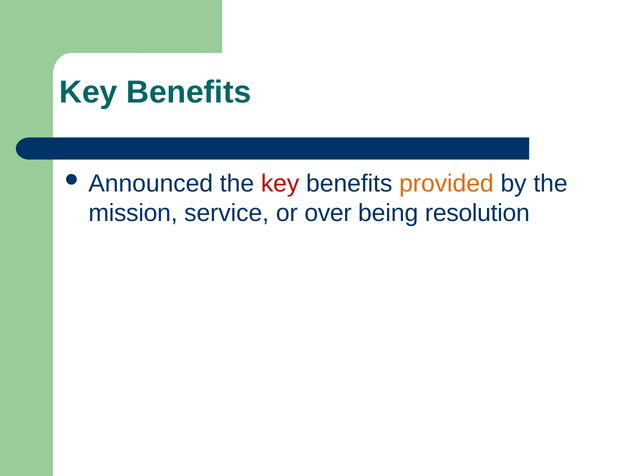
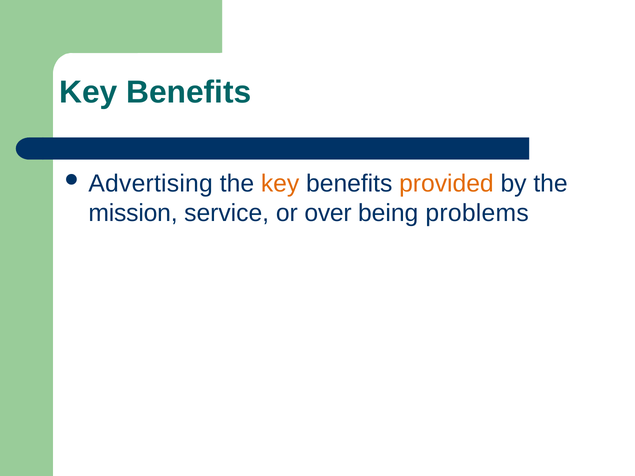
Announced: Announced -> Advertising (151, 184)
key colour: red -> orange (280, 184)
resolution: resolution -> problems (477, 213)
